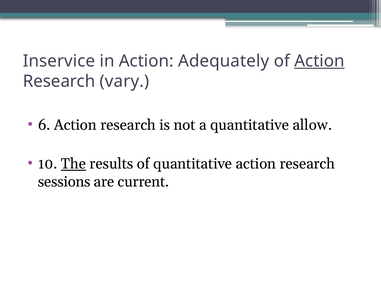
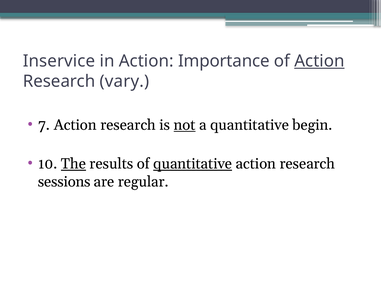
Adequately: Adequately -> Importance (224, 61)
6: 6 -> 7 (44, 125)
not underline: none -> present (185, 125)
allow: allow -> begin (312, 125)
quantitative underline: none -> present (193, 164)
current: current -> regular (143, 181)
